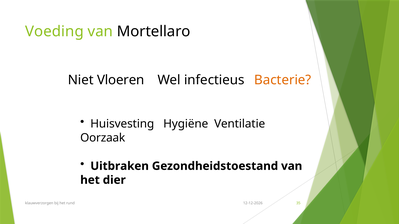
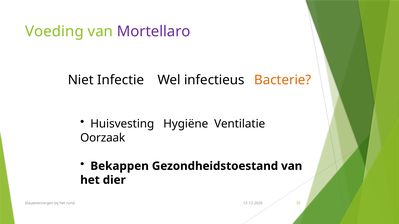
Mortellaro colour: black -> purple (154, 31)
Vloeren: Vloeren -> Infectie (121, 80)
Uitbraken: Uitbraken -> Bekappen (120, 166)
